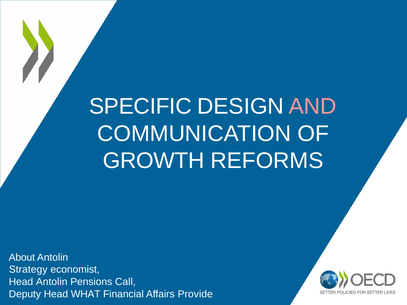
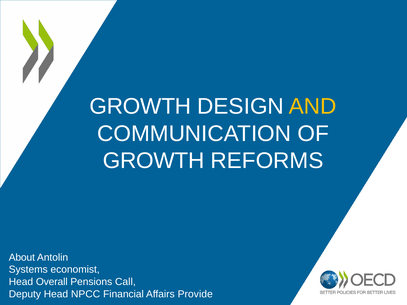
SPECIFIC: SPECIFIC -> GROWTH (140, 107)
AND colour: pink -> yellow (313, 107)
Strategy: Strategy -> Systems (28, 270)
Head Antolin: Antolin -> Overall (52, 282)
WHAT: WHAT -> NPCC (86, 294)
